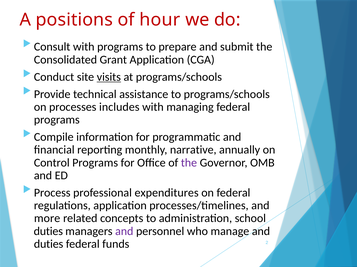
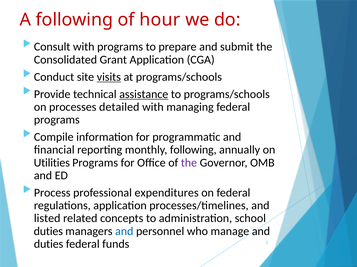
A positions: positions -> following (74, 20)
assistance underline: none -> present (144, 94)
includes: includes -> detailed (119, 107)
monthly narrative: narrative -> following (193, 150)
Control: Control -> Utilities (52, 163)
more: more -> listed (47, 219)
and colour: purple -> blue (124, 232)
